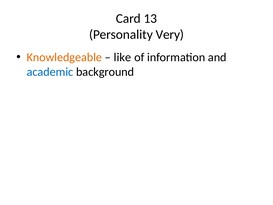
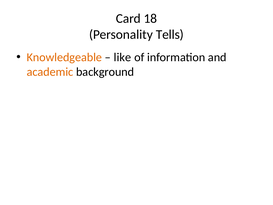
13: 13 -> 18 (150, 18)
Very: Very -> Tells (170, 34)
academic colour: blue -> orange (50, 72)
